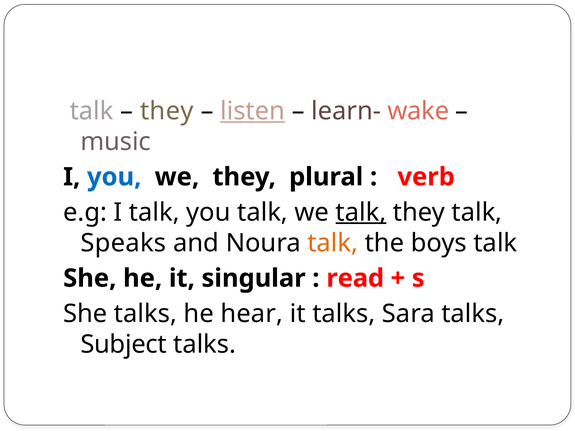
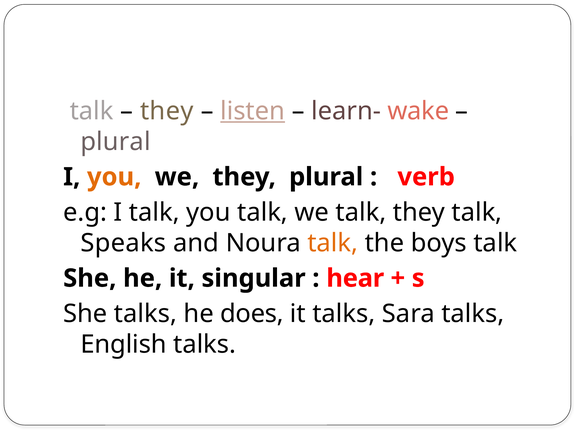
music: music -> plural (116, 142)
you colour: blue -> orange (114, 177)
talk underline: present -> none (361, 212)
read: read -> hear (355, 278)
hear: hear -> does (252, 314)
Subject: Subject -> English (124, 344)
